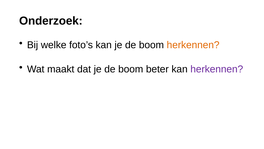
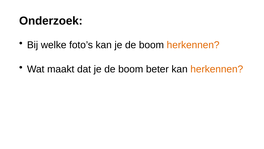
herkennen colour: purple -> orange (217, 69)
